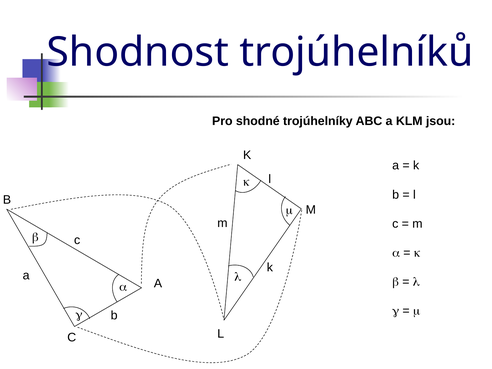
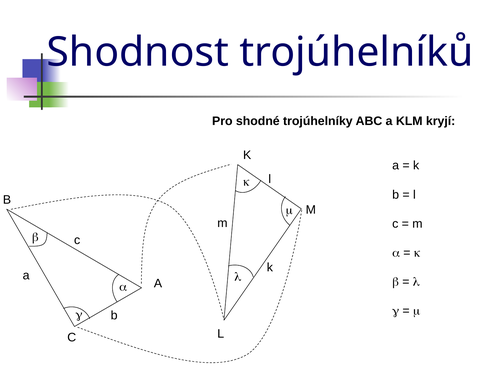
jsou: jsou -> kryjí (441, 121)
